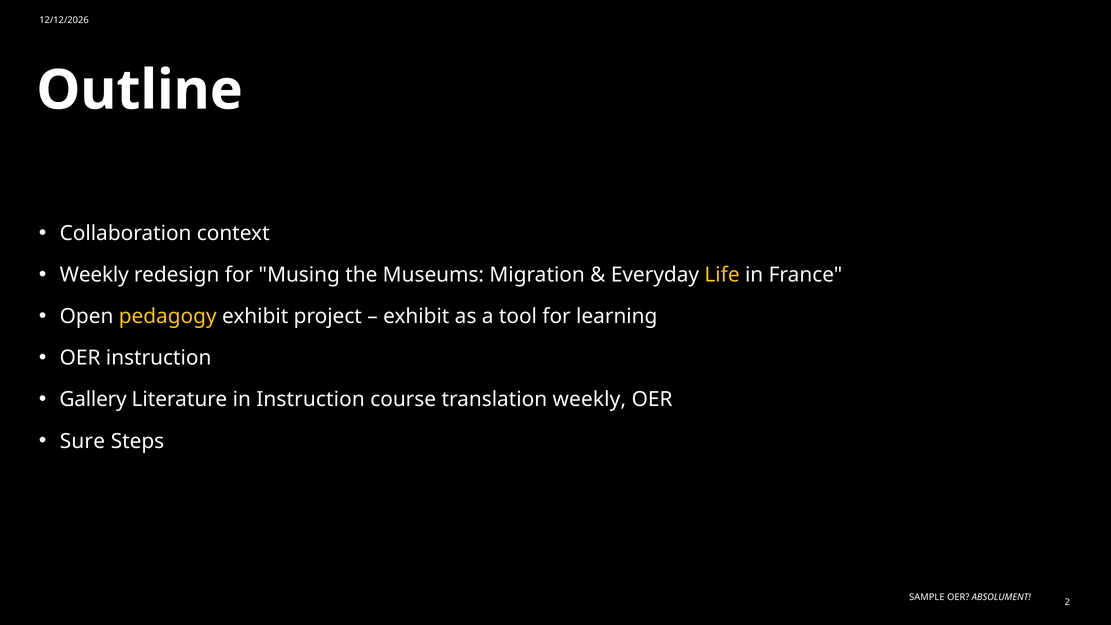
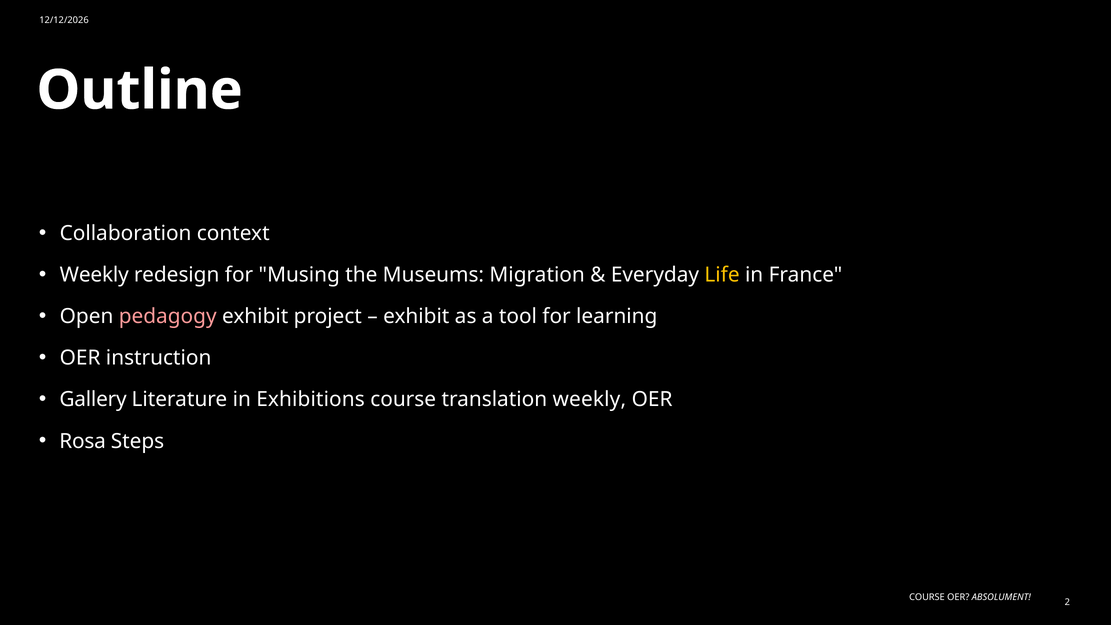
pedagogy colour: yellow -> pink (168, 316)
in Instruction: Instruction -> Exhibitions (311, 400)
Sure: Sure -> Rosa (83, 441)
SAMPLE: SAMPLE -> COURSE (927, 597)
